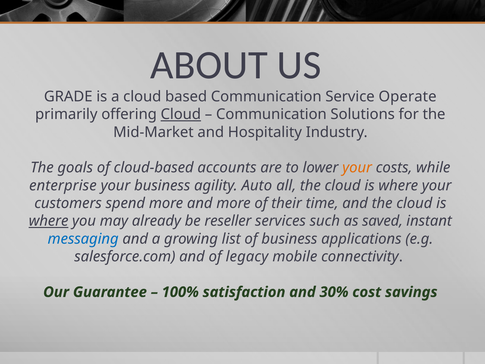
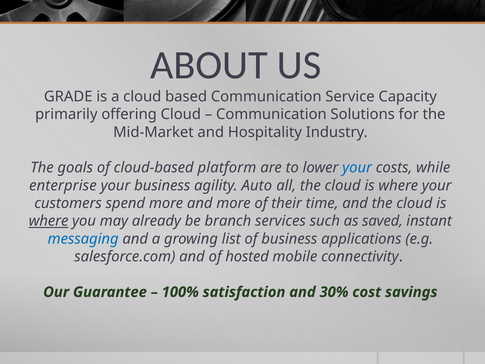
Operate: Operate -> Capacity (408, 97)
Cloud underline: present -> none (181, 114)
accounts: accounts -> platform (227, 168)
your colour: orange -> blue (357, 168)
reseller: reseller -> branch (228, 221)
legacy: legacy -> hosted (247, 256)
